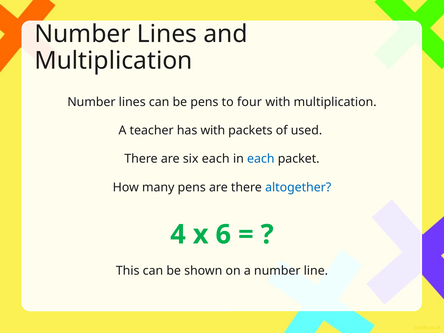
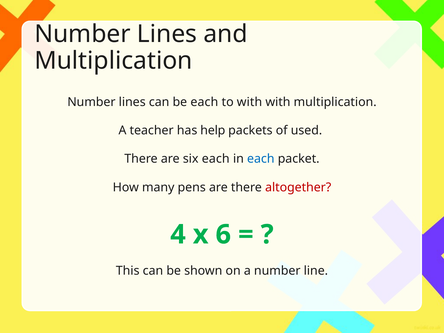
be pens: pens -> each (204, 102)
to four: four -> with (249, 102)
has with: with -> help (213, 130)
altogether colour: blue -> red (298, 187)
